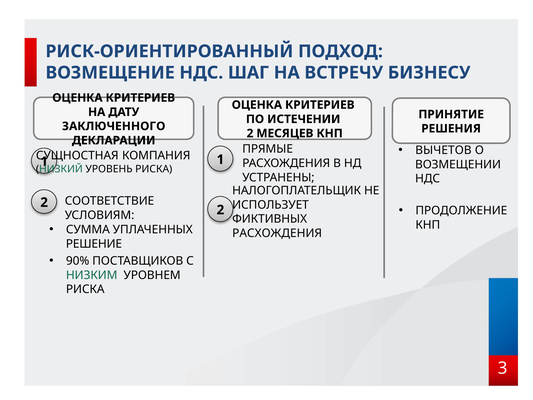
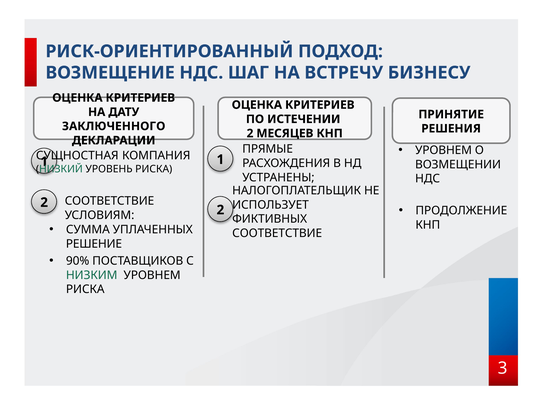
ВЫЧЕТОВ: ВЫЧЕТОВ -> УРОВНЕМ (444, 150)
РАСХОЖДЕНИЯ: РАСХОЖДЕНИЯ -> СООТВЕТСТВИЕ (277, 233)
